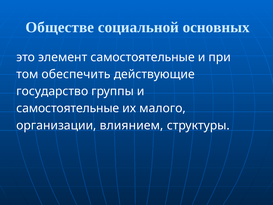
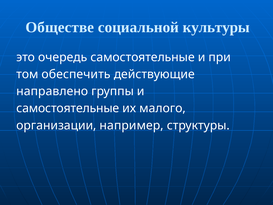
основных: основных -> культуры (216, 27)
элемент: элемент -> очередь (63, 57)
государство: государство -> направлено (52, 91)
влиянием: влиянием -> например (132, 125)
